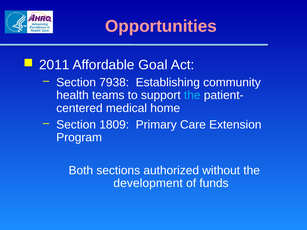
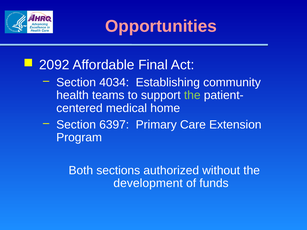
2011: 2011 -> 2092 (54, 65)
Goal: Goal -> Final (153, 65)
7938: 7938 -> 4034 (114, 82)
the colour: light blue -> light green (192, 95)
1809: 1809 -> 6397 (114, 125)
